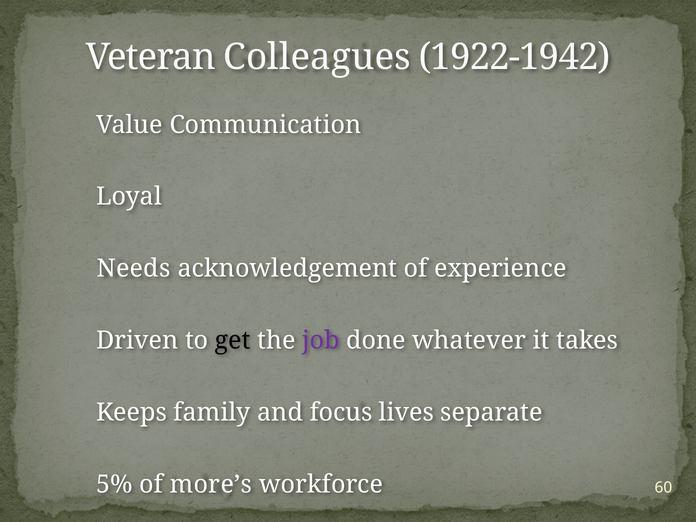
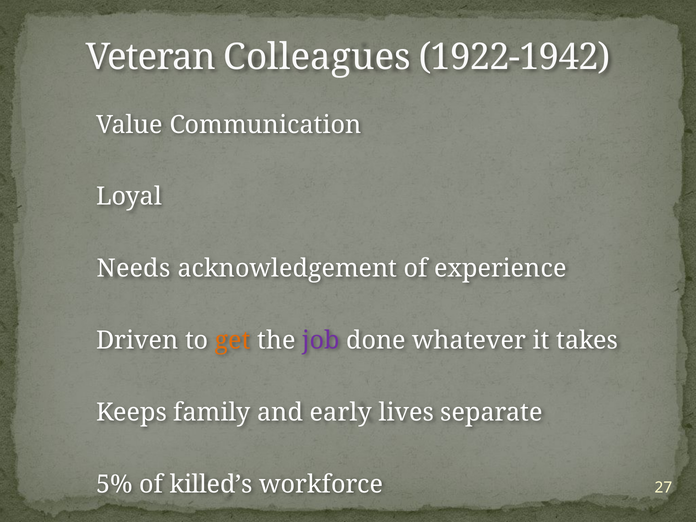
get colour: black -> orange (233, 340)
focus: focus -> early (341, 412)
more’s: more’s -> killed’s (211, 484)
60: 60 -> 27 (663, 488)
